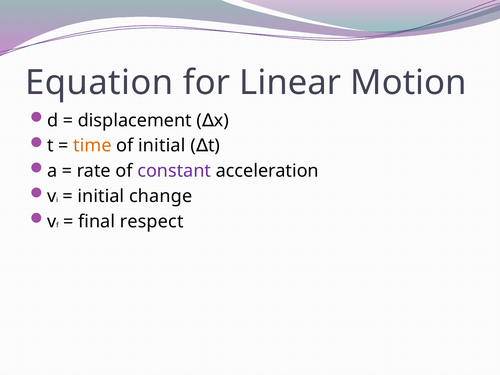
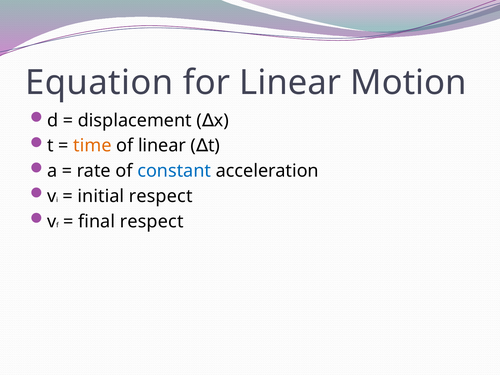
of initial: initial -> linear (162, 146)
constant colour: purple -> blue (174, 171)
initial change: change -> respect (161, 196)
